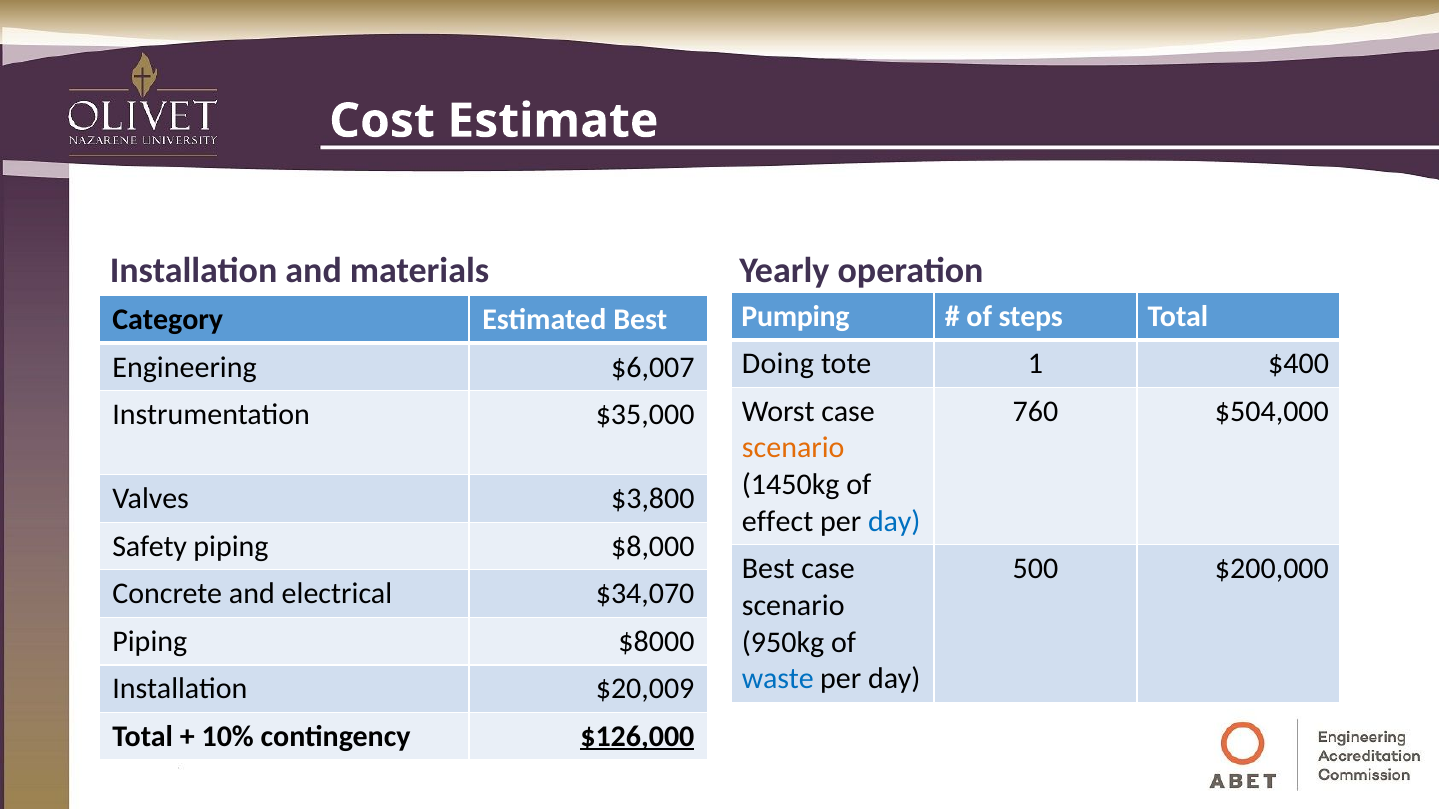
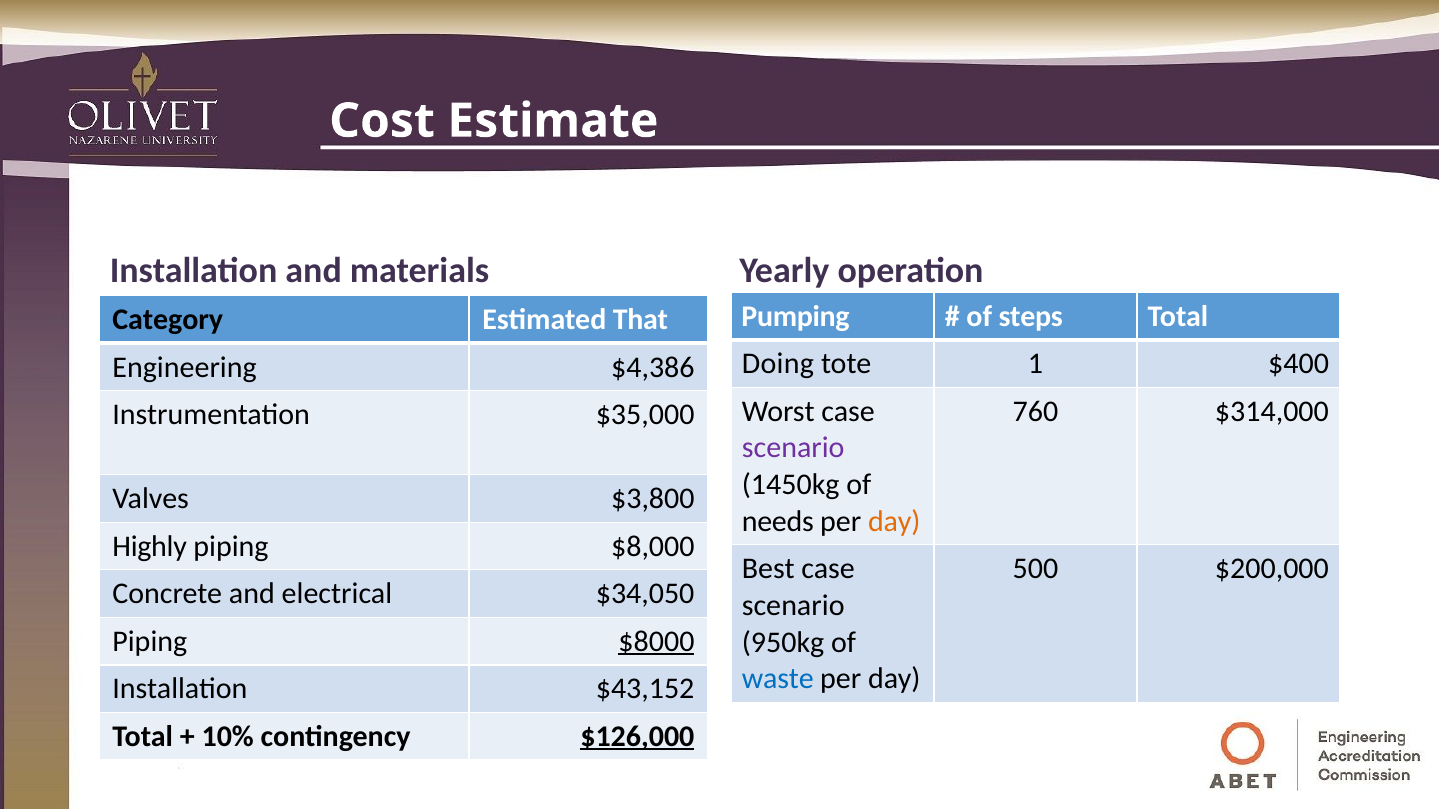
Estimated Best: Best -> That (640, 320)
$6,007: $6,007 -> $4,386 (653, 367)
$504,000: $504,000 -> $314,000 (1272, 412)
scenario colour: orange -> purple (793, 448)
effect: effect -> needs (778, 522)
day colour: blue -> orange (894, 522)
Safety: Safety -> Highly (150, 547)
$34,070: $34,070 -> $34,050 (645, 594)
$8000 underline: none -> present (656, 642)
$20,009: $20,009 -> $43,152 (645, 689)
